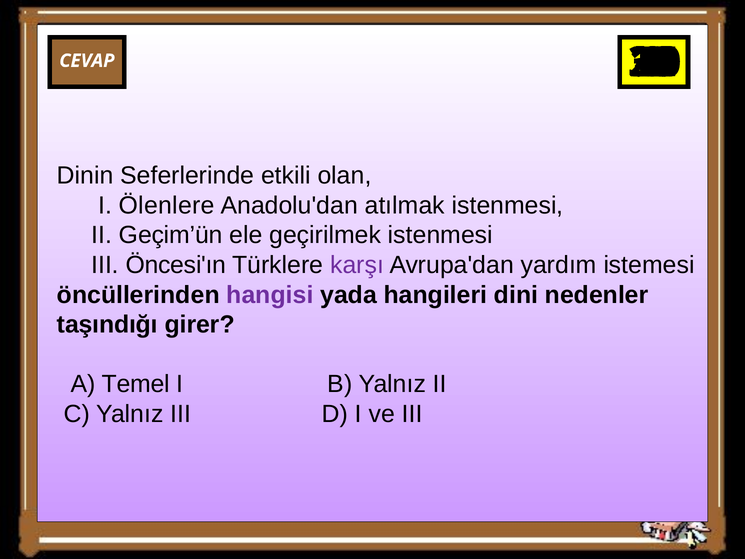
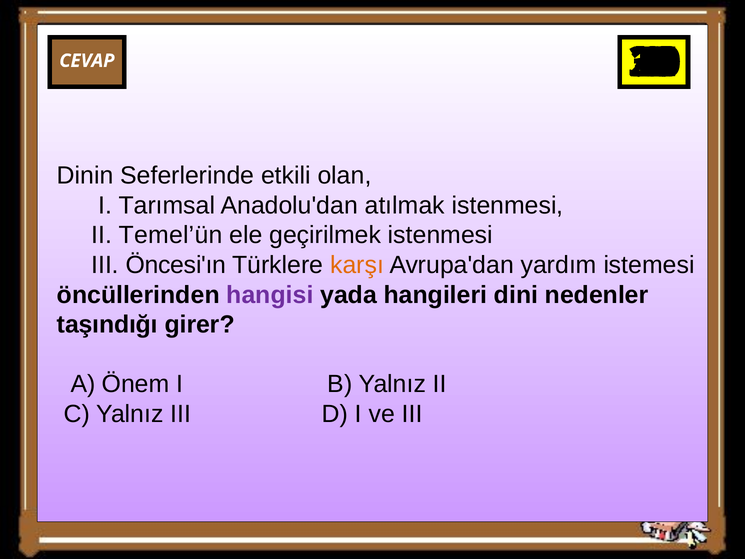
Ölenlere: Ölenlere -> Tarımsal (167, 205)
Geçim’ün: Geçim’ün -> Temel’ün (171, 235)
karşı colour: purple -> orange (357, 265)
Temel: Temel -> Önem (136, 384)
